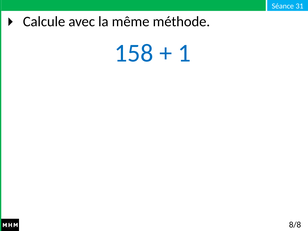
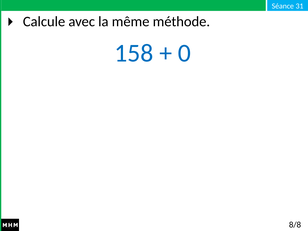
1: 1 -> 0 (184, 53)
